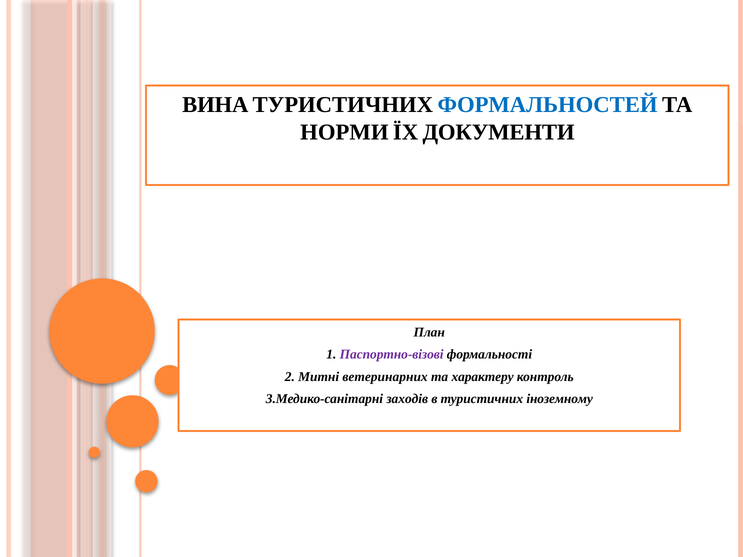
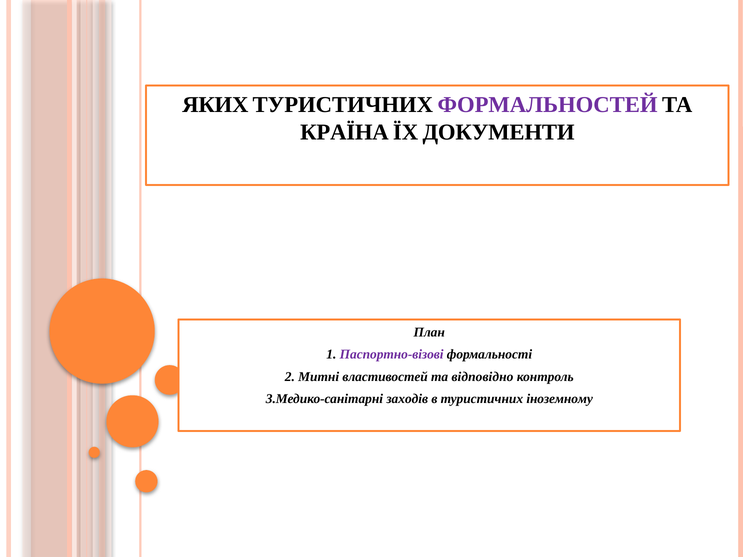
ВИНА: ВИНА -> ЯКИХ (215, 105)
ФОРМАЛЬНОСТЕЙ colour: blue -> purple (548, 105)
НОРМИ: НОРМИ -> КРАЇНА (344, 132)
ветеринарних: ветеринарних -> властивостей (385, 377)
характеру: характеру -> відповідно (482, 377)
